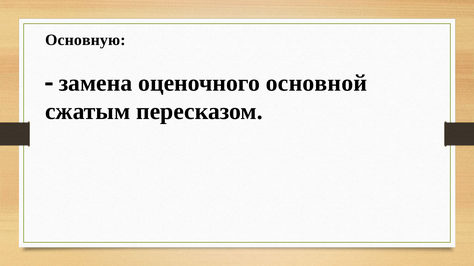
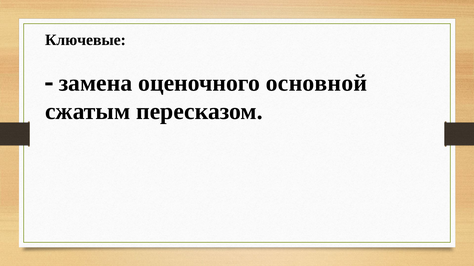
Основную: Основную -> Ключевые (85, 40)
